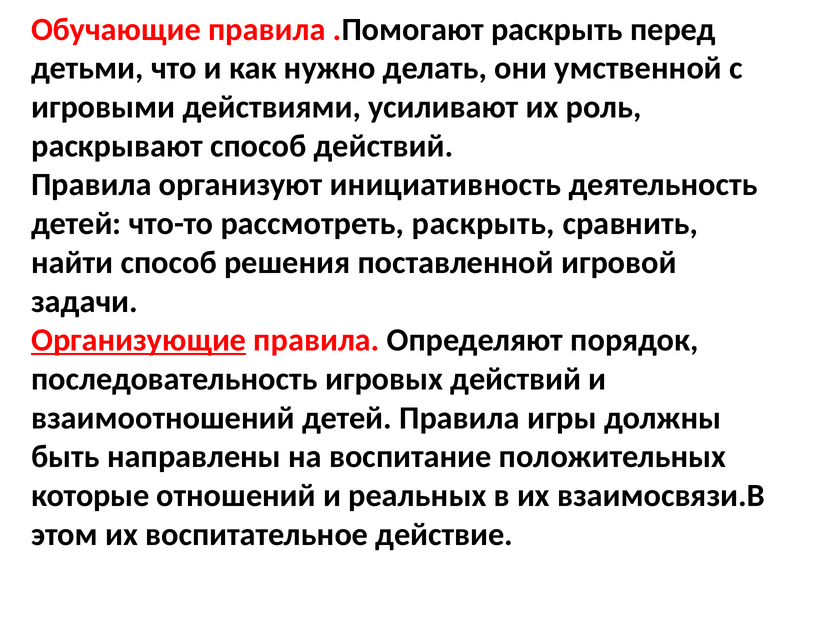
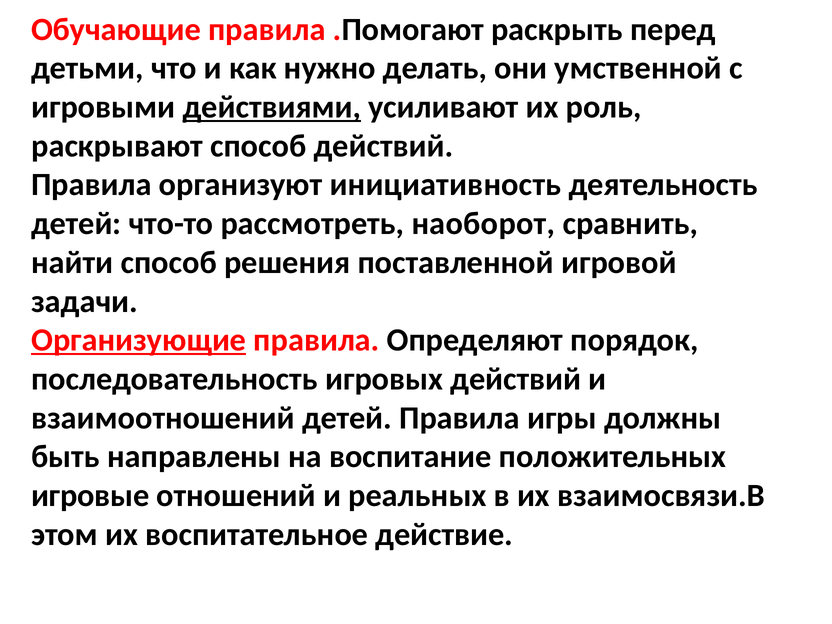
действиями underline: none -> present (272, 107)
рассмотреть раскрыть: раскрыть -> наоборот (483, 224)
которые: которые -> игровые (90, 496)
